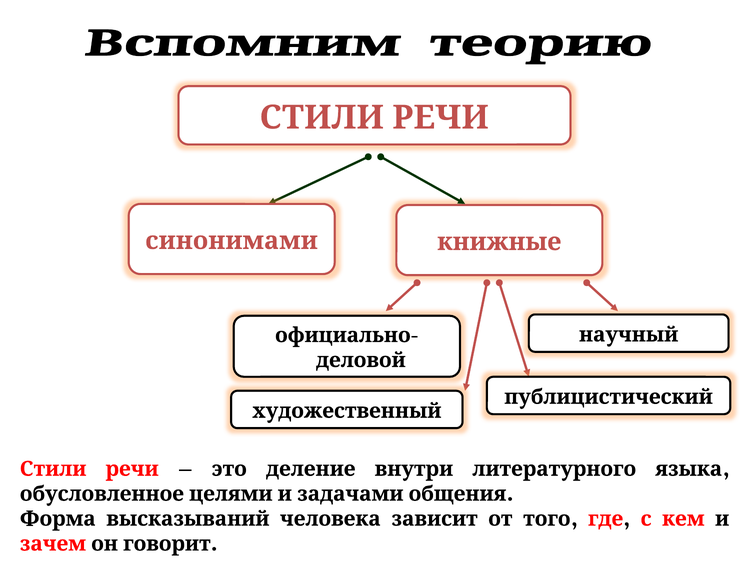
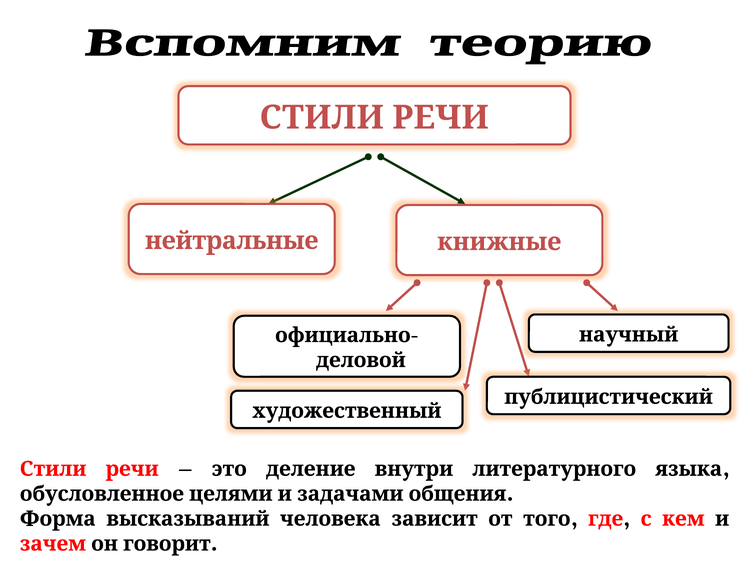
синонимами: синонимами -> нейтральные (232, 241)
